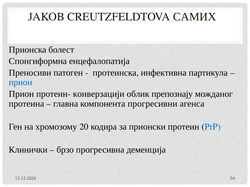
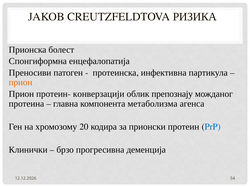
САМИХ: САМИХ -> РИЗИКА (195, 17)
прион colour: blue -> orange (21, 83)
прогресивни: прогресивни -> метаболизма (153, 104)
